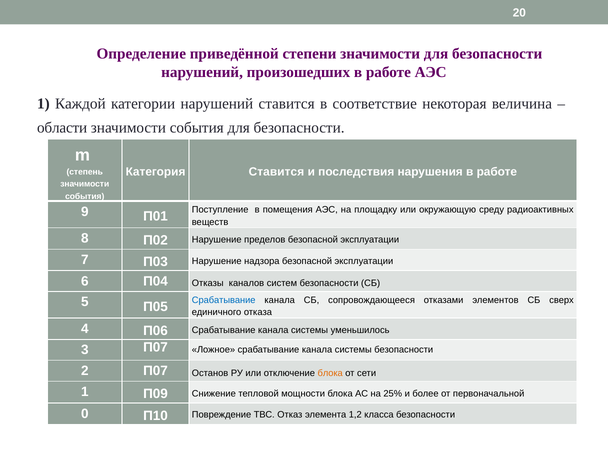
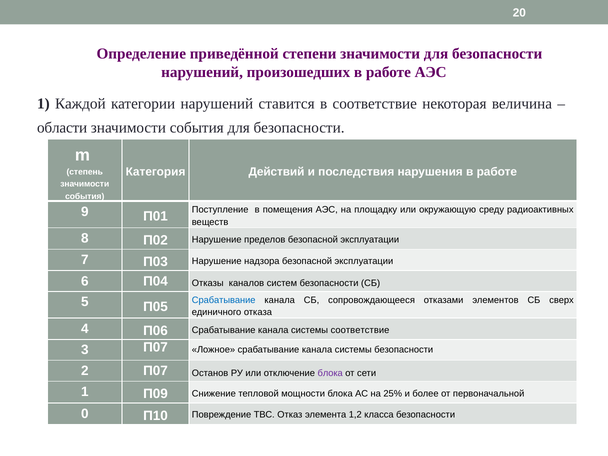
Категория Ставится: Ставится -> Действий (277, 172)
системы уменьшилось: уменьшилось -> соответствие (360, 330)
блока colour: orange -> purple (330, 373)
